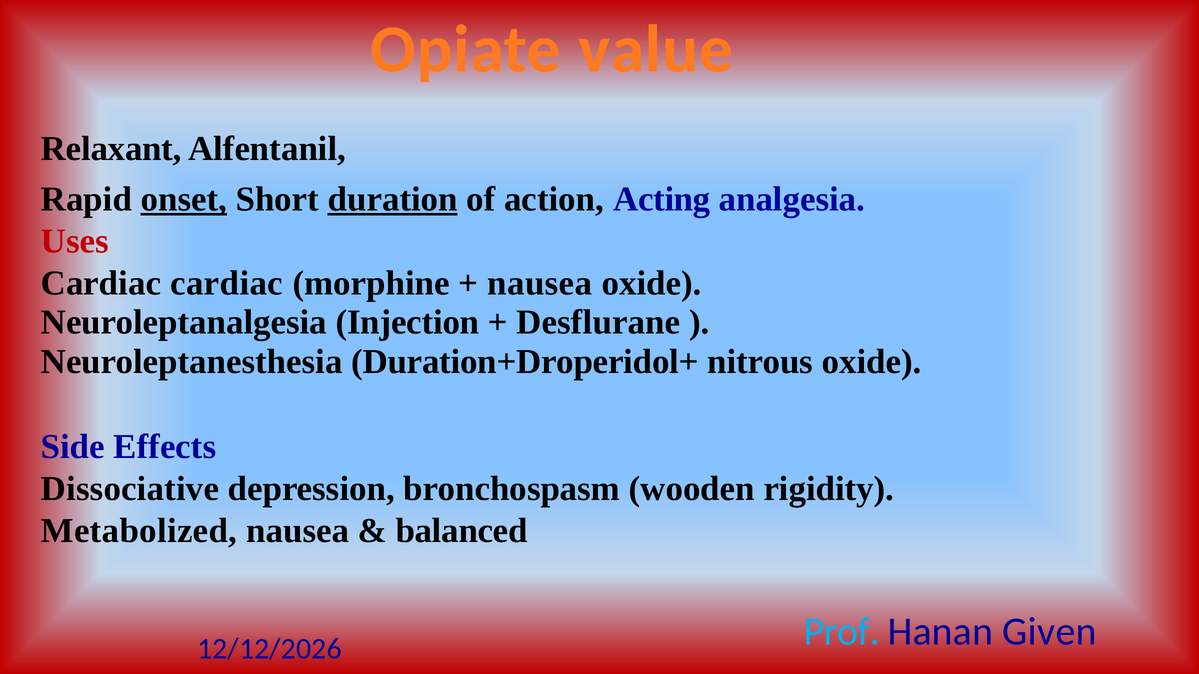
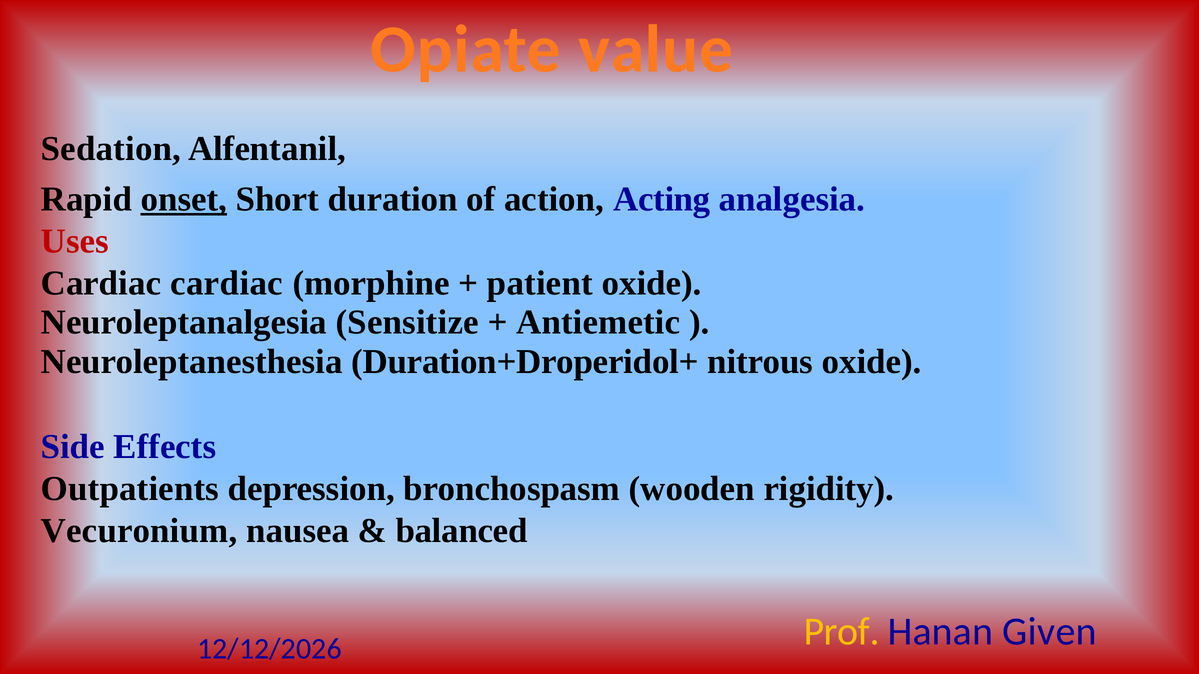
Relaxant: Relaxant -> Sedation (111, 149)
duration underline: present -> none (393, 199)
nausea: nausea -> patient (540, 283)
Injection: Injection -> Sensitize (407, 322)
Desflurane: Desflurane -> Antiemetic (598, 322)
Dissociative: Dissociative -> Outpatients (130, 489)
Metabolized: Metabolized -> Vecuronium (139, 531)
Prof colour: light blue -> yellow (842, 632)
